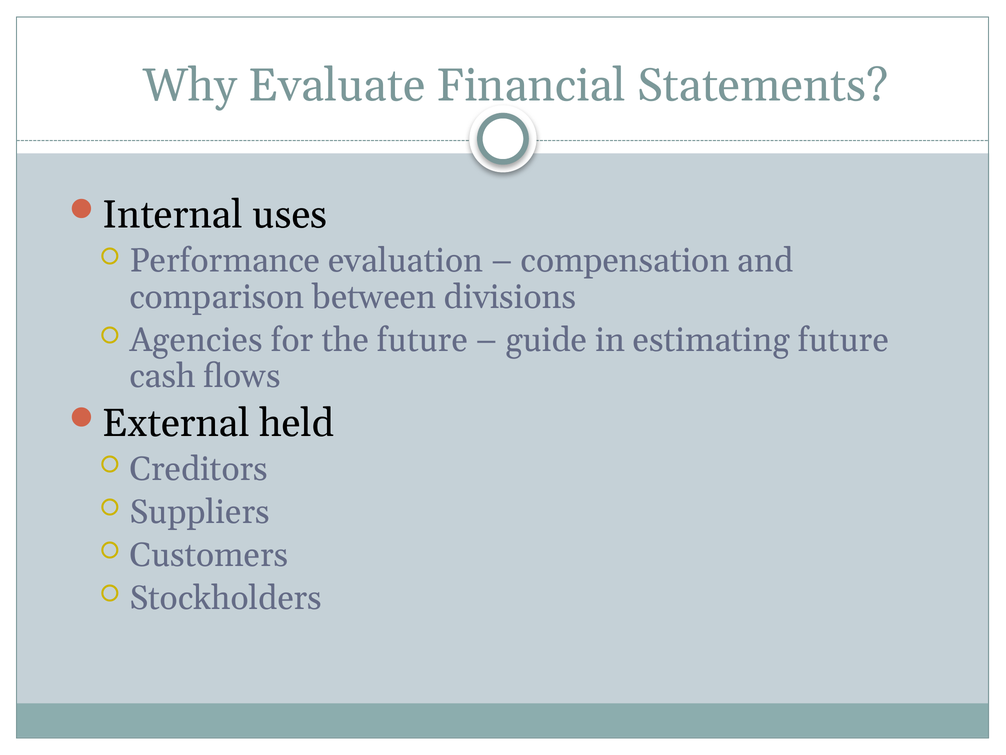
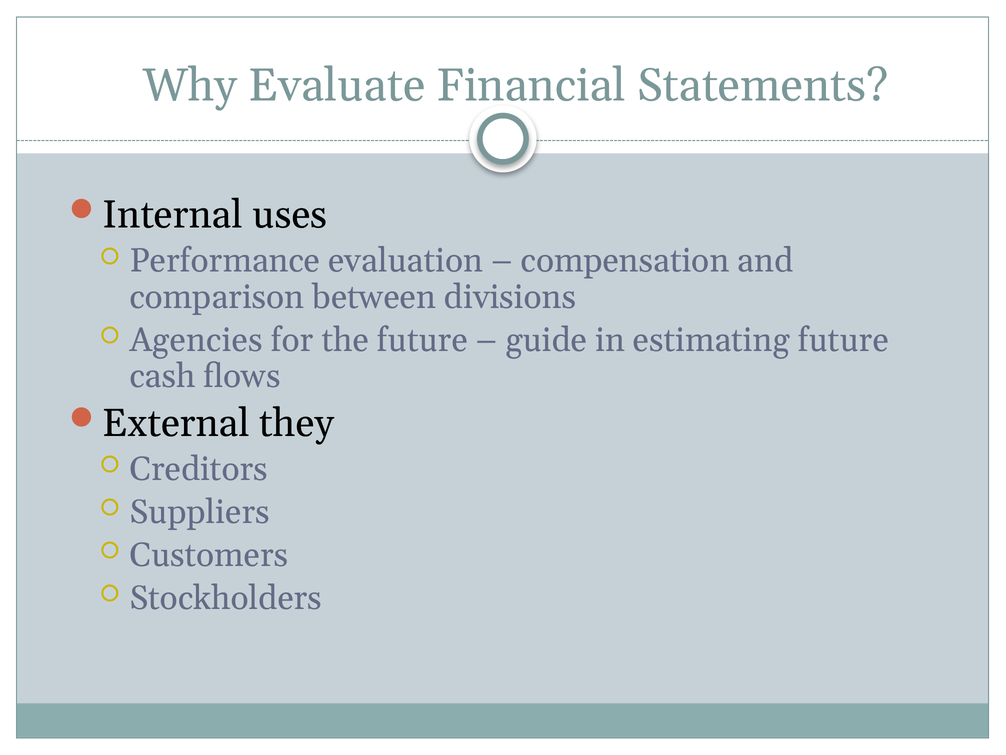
held: held -> they (297, 423)
